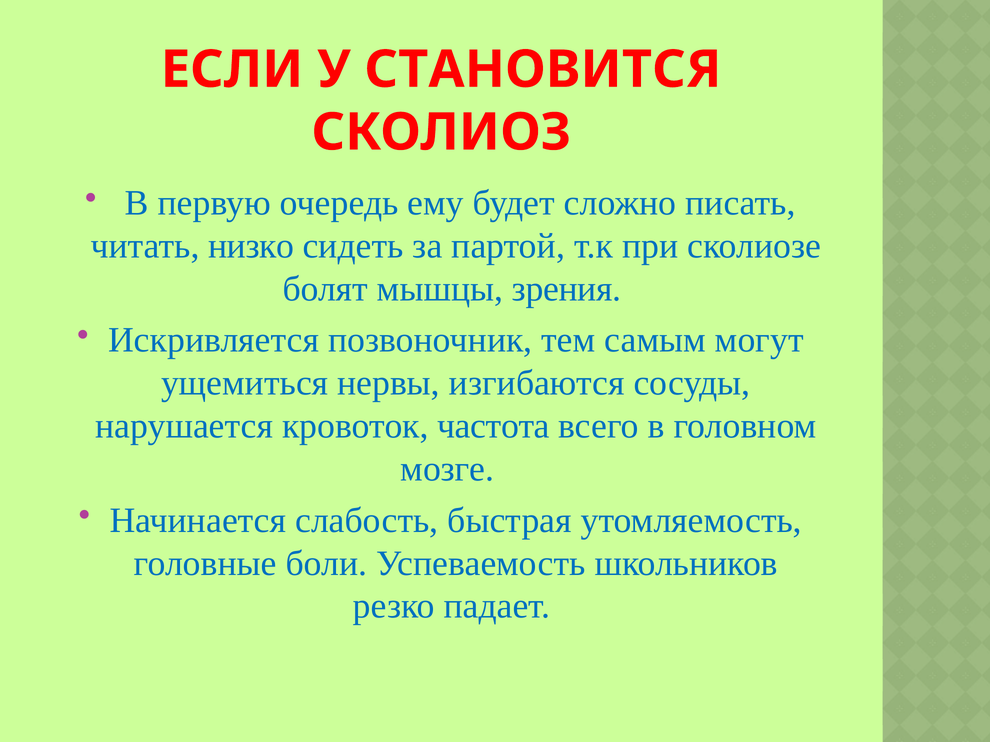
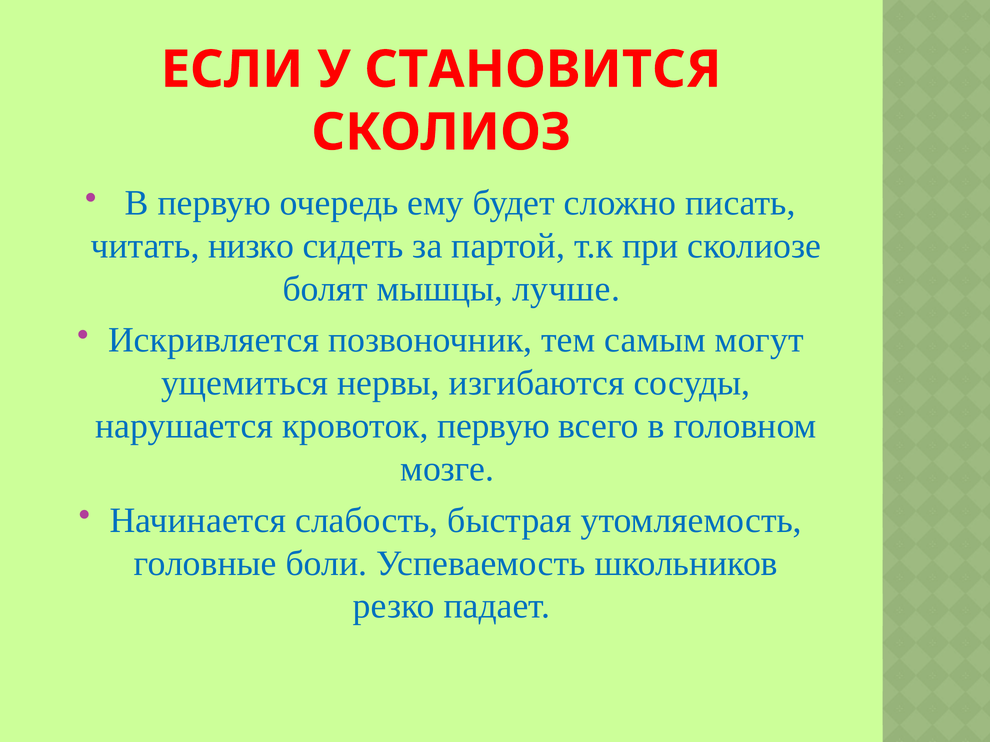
зрения: зрения -> лучше (566, 289)
кровоток частота: частота -> первую (494, 426)
